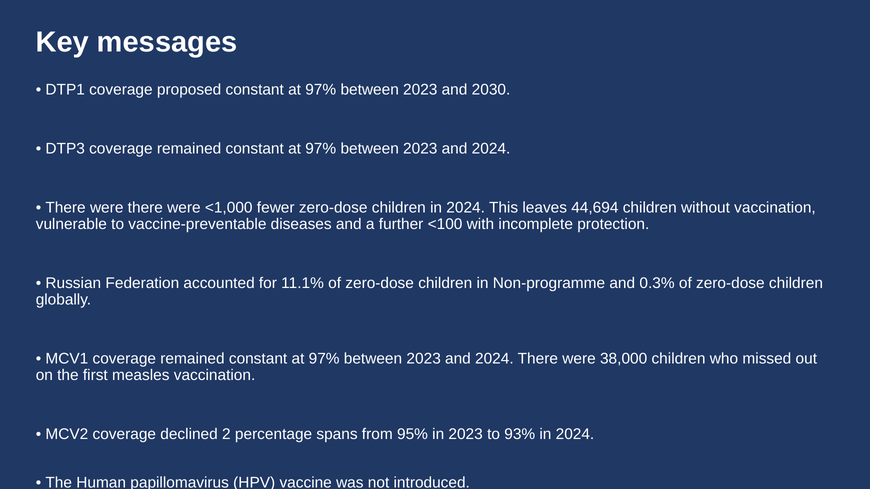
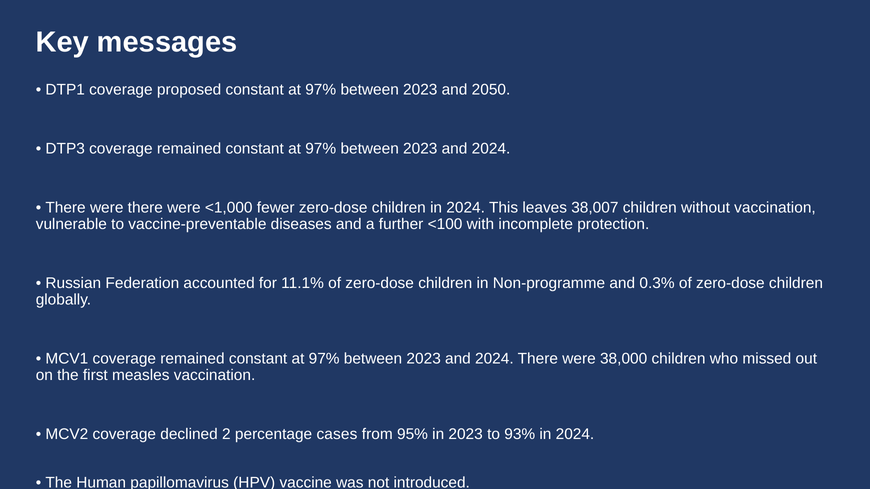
2030: 2030 -> 2050 (491, 90)
44,694: 44,694 -> 38,007 (595, 208)
spans: spans -> cases (337, 435)
